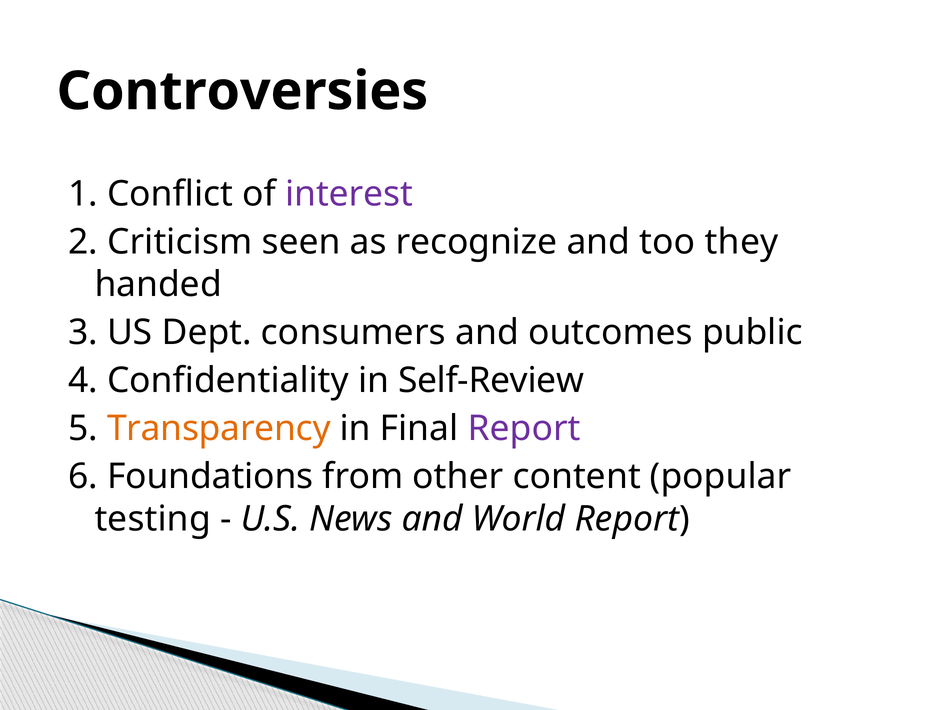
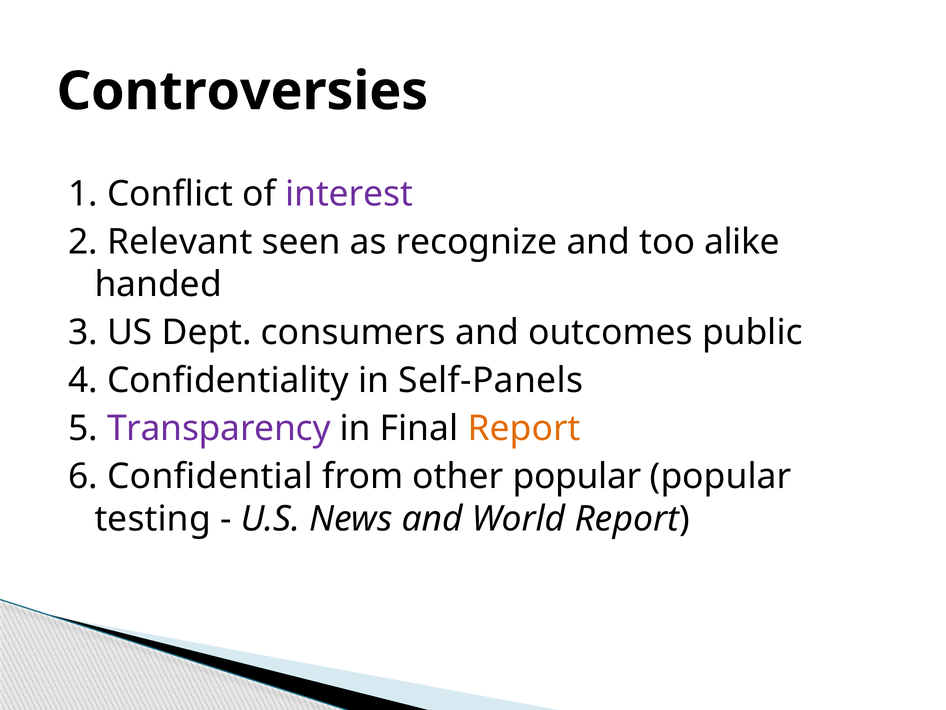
Criticism: Criticism -> Relevant (180, 242)
they: they -> alike (742, 242)
Self-Review: Self-Review -> Self-Panels (491, 380)
Transparency colour: orange -> purple (219, 428)
Report colour: purple -> orange (524, 428)
Foundations: Foundations -> Confidential (210, 476)
other content: content -> popular (577, 476)
